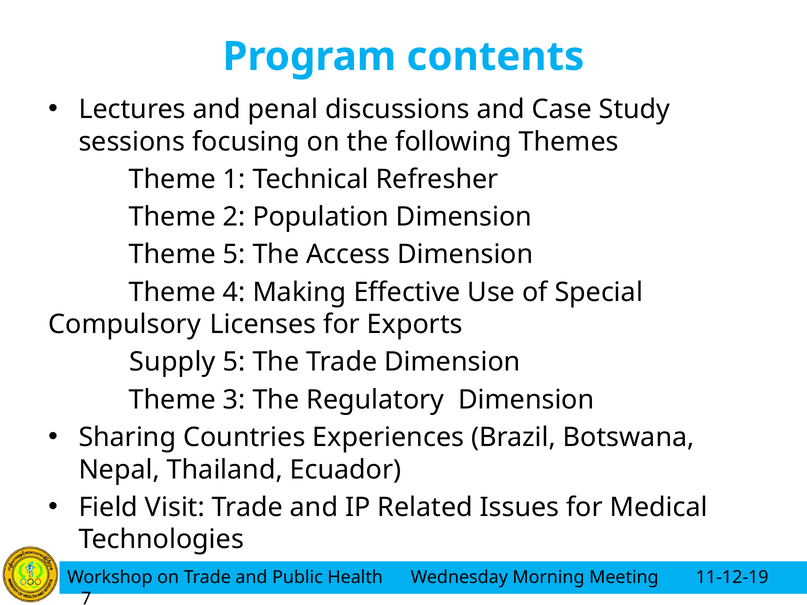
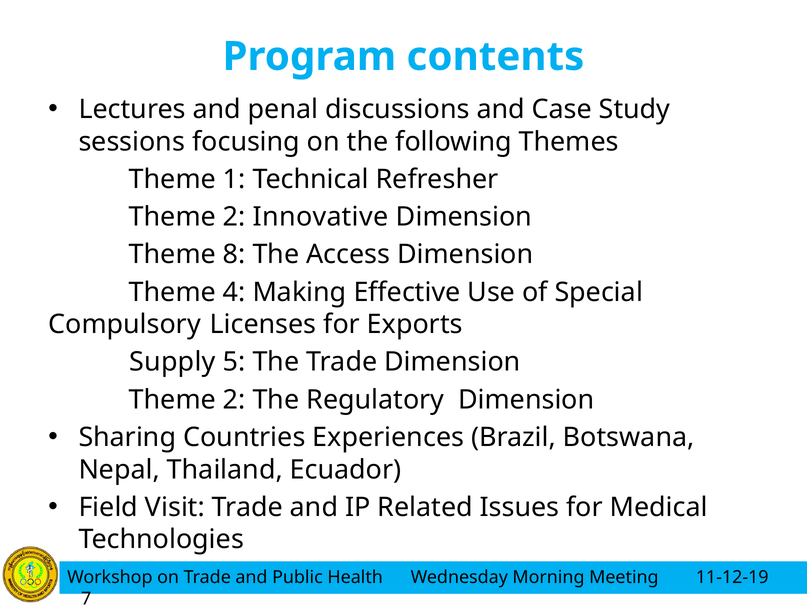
Population: Population -> Innovative (321, 217)
Theme 5: 5 -> 8 (234, 255)
3: 3 -> 2 (234, 400)
